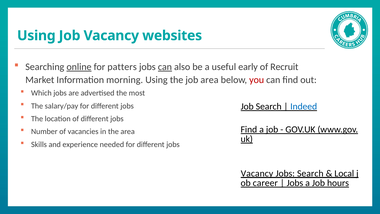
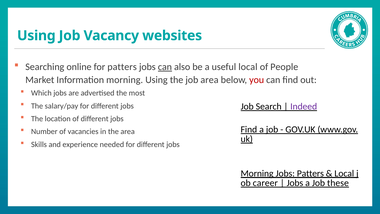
online underline: present -> none (79, 67)
useful early: early -> local (248, 67)
Recruit: Recruit -> People (284, 67)
Indeed colour: blue -> purple (304, 106)
Vacancy: Vacancy -> Morning (257, 173)
Jobs Search: Search -> Patters (310, 173)
hours: hours -> these (338, 183)
